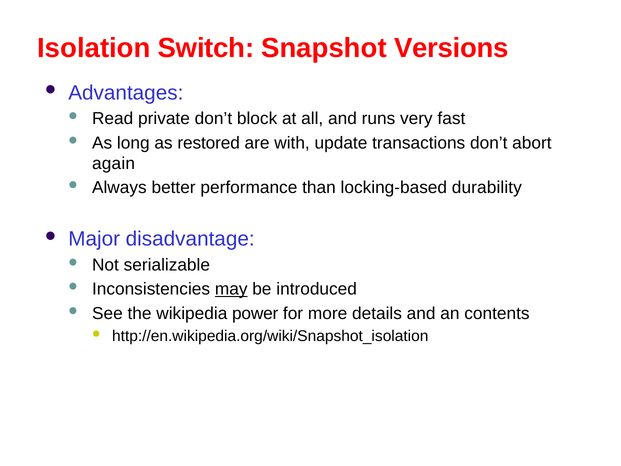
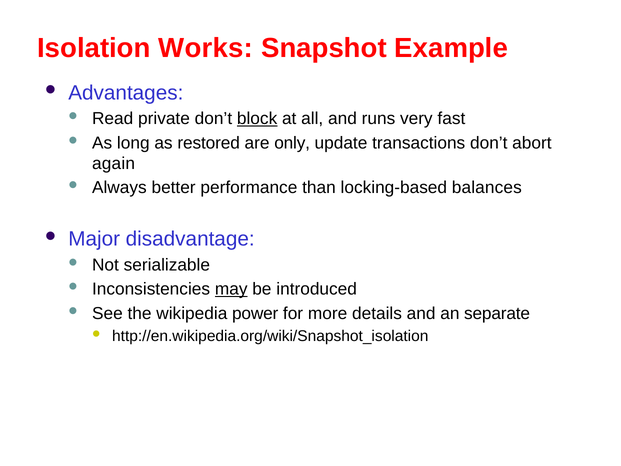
Switch: Switch -> Works (206, 48)
Versions: Versions -> Example (451, 48)
block underline: none -> present (257, 119)
with: with -> only (292, 143)
durability: durability -> balances (487, 188)
contents: contents -> separate (497, 313)
